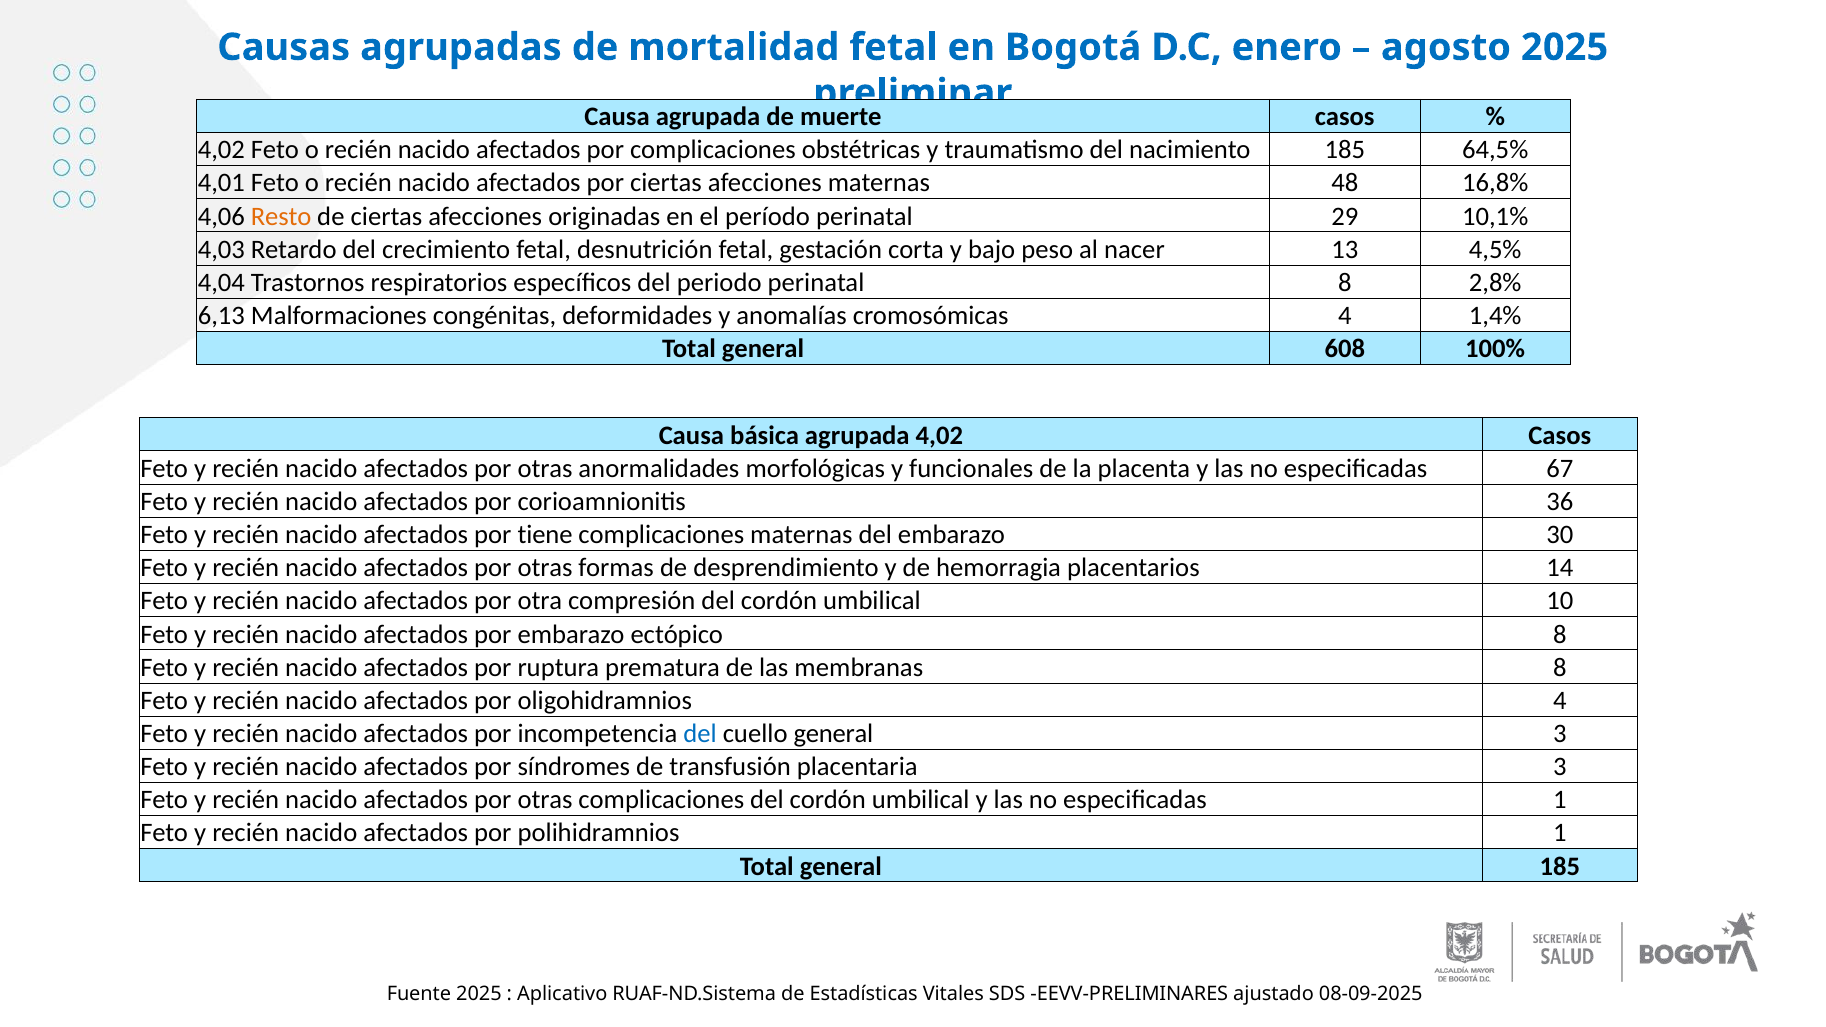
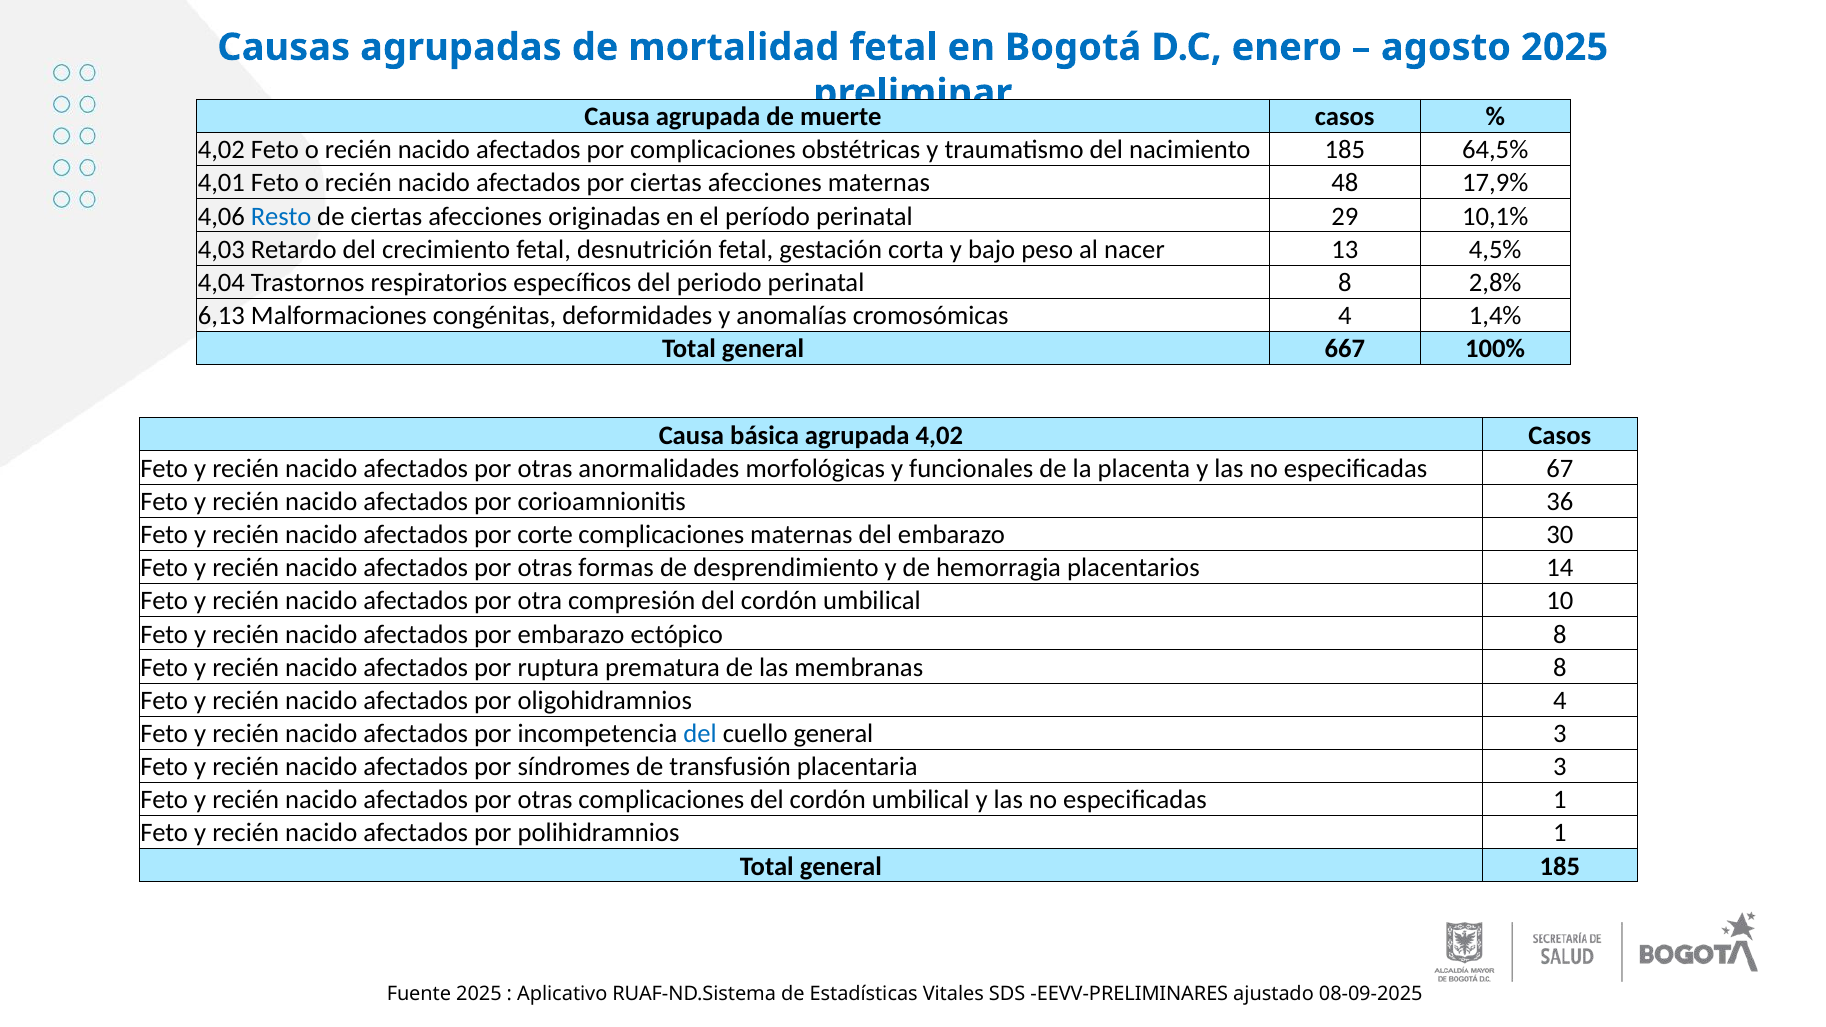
16,8%: 16,8% -> 17,9% (1495, 183)
Resto colour: orange -> blue (281, 216)
608: 608 -> 667 (1345, 349)
tiene: tiene -> corte (545, 535)
